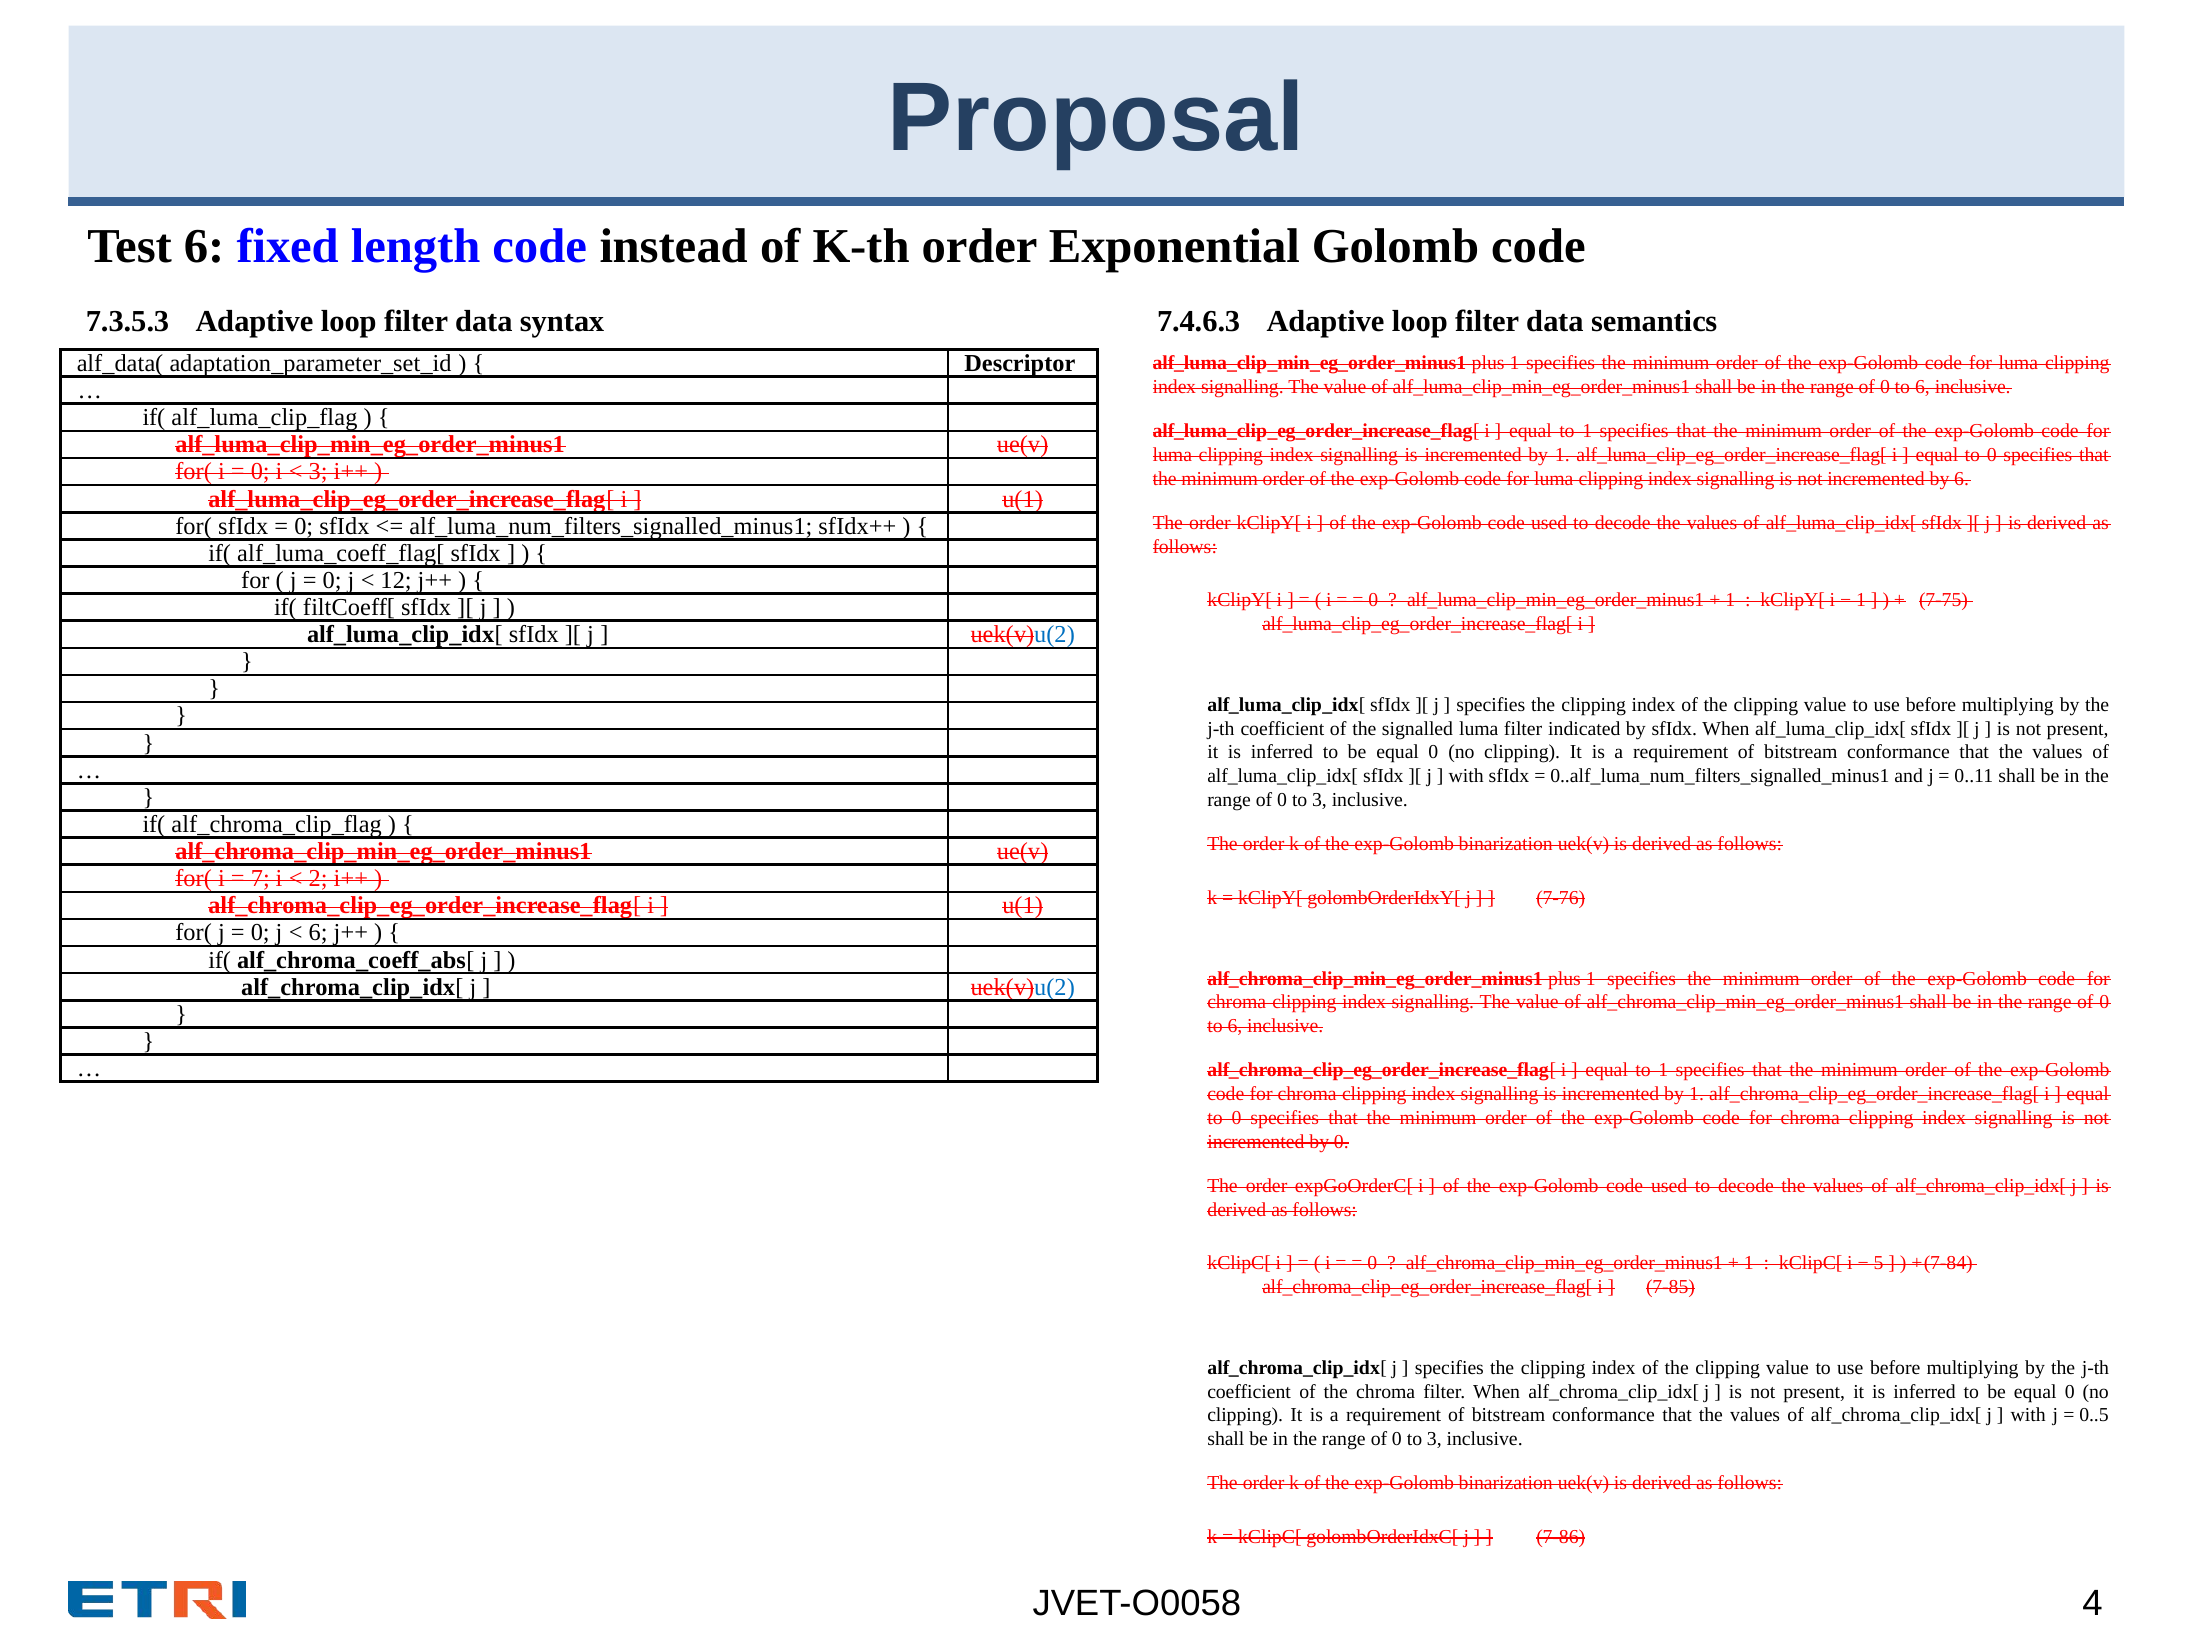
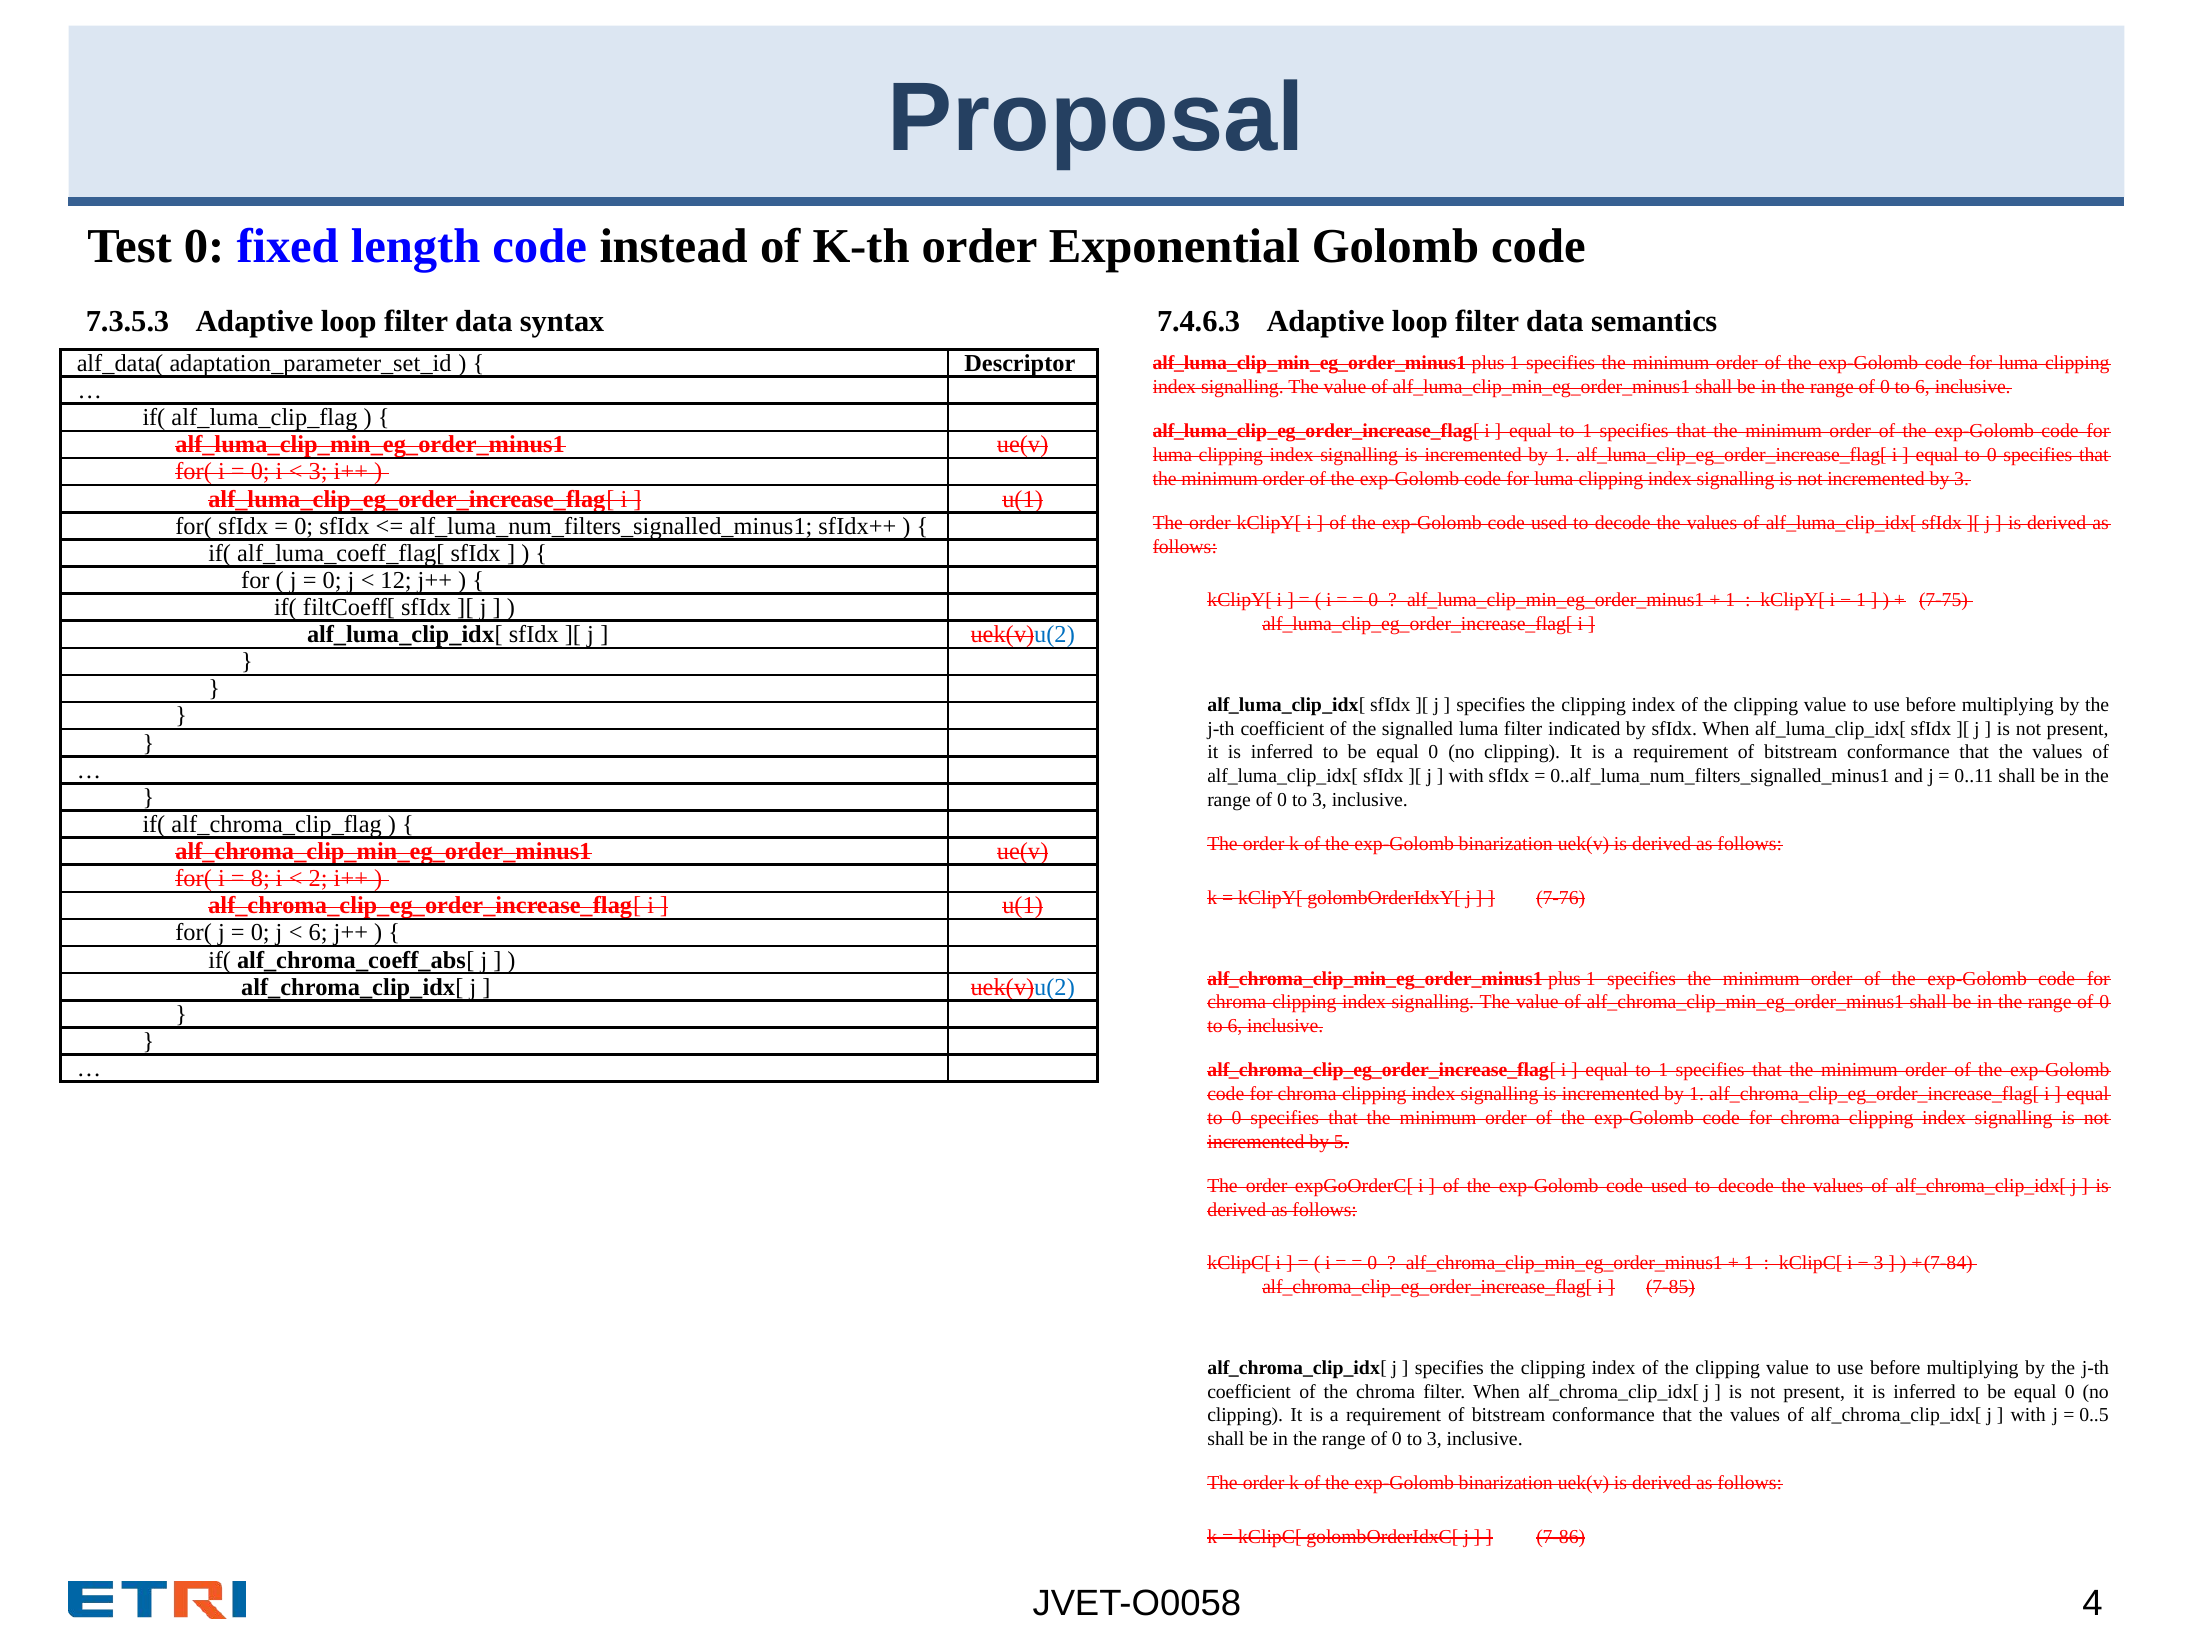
Test 6: 6 -> 0 (204, 247)
by 6: 6 -> 3 (1962, 479)
7: 7 -> 8 (260, 878)
by 0: 0 -> 5 (1341, 1142)
5: 5 -> 3 (1879, 1263)
